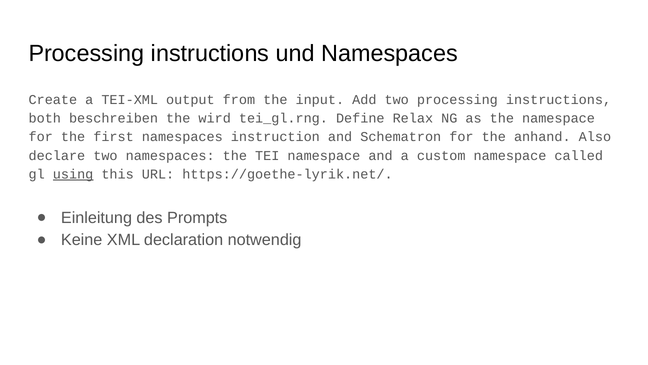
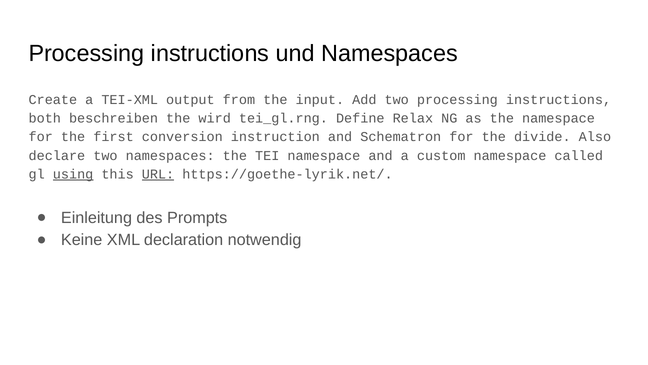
first namespaces: namespaces -> conversion (182, 137)
anhand: anhand -> divide (542, 137)
URL underline: none -> present (158, 174)
